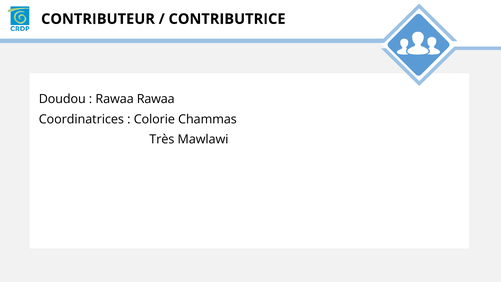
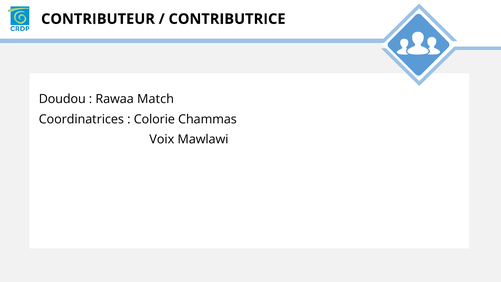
Rawaa Rawaa: Rawaa -> Match (156, 99)
Très: Très -> Voix (162, 139)
